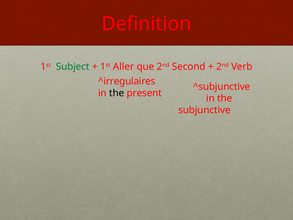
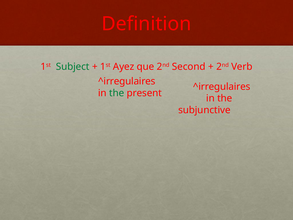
Aller: Aller -> Ayez (124, 67)
^subjunctive: ^subjunctive -> ^irregulaires (222, 86)
the colour: black -> green (117, 93)
